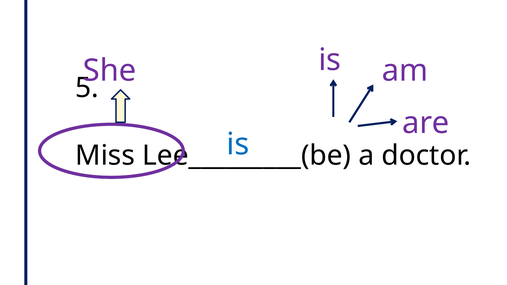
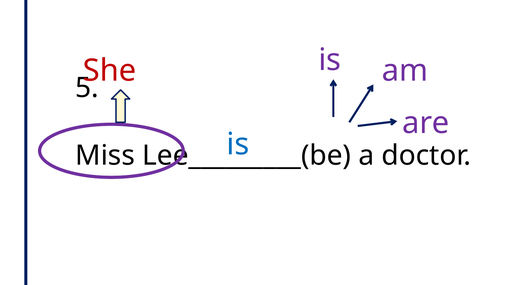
She colour: purple -> red (110, 71)
